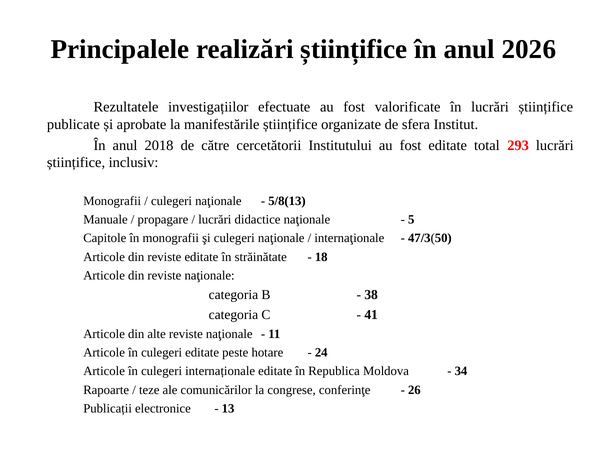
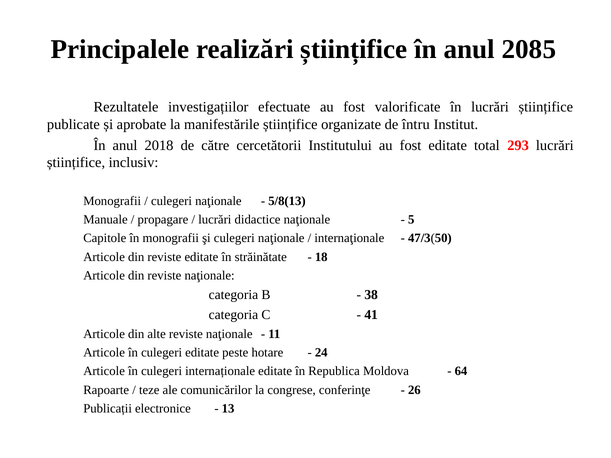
2026: 2026 -> 2085 (529, 50)
sfera: sfera -> întru (416, 124)
34: 34 -> 64 (461, 371)
